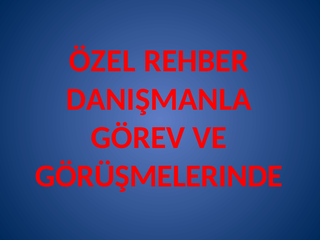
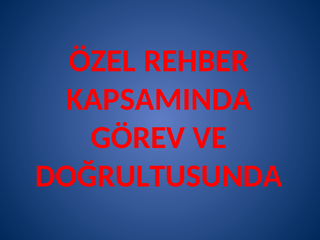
DANIŞMANLA: DANIŞMANLA -> KAPSAMINDA (159, 99)
GÖRÜŞMELERINDE: GÖRÜŞMELERINDE -> DOĞRULTUSUNDA (159, 176)
